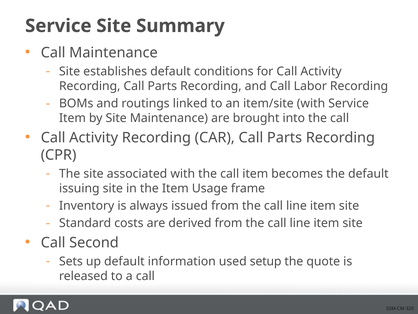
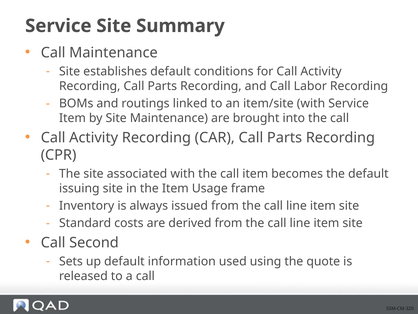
setup: setup -> using (266, 261)
